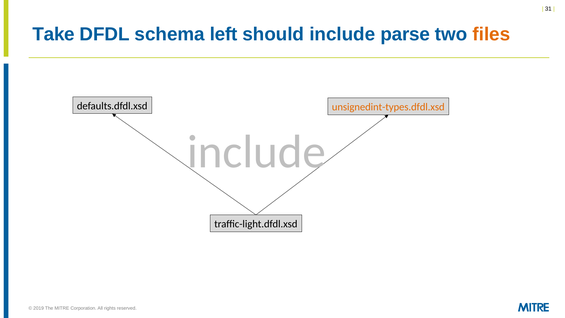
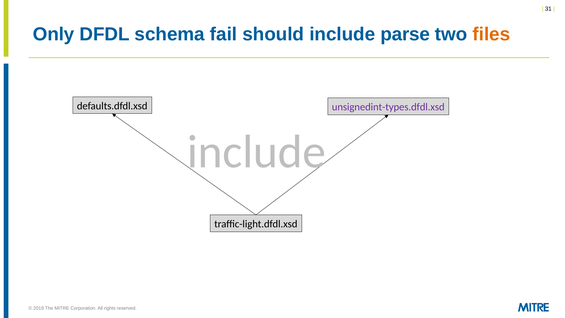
Take: Take -> Only (54, 34)
left: left -> fail (224, 34)
unsignedint-types.dfdl.xsd colour: orange -> purple (388, 107)
